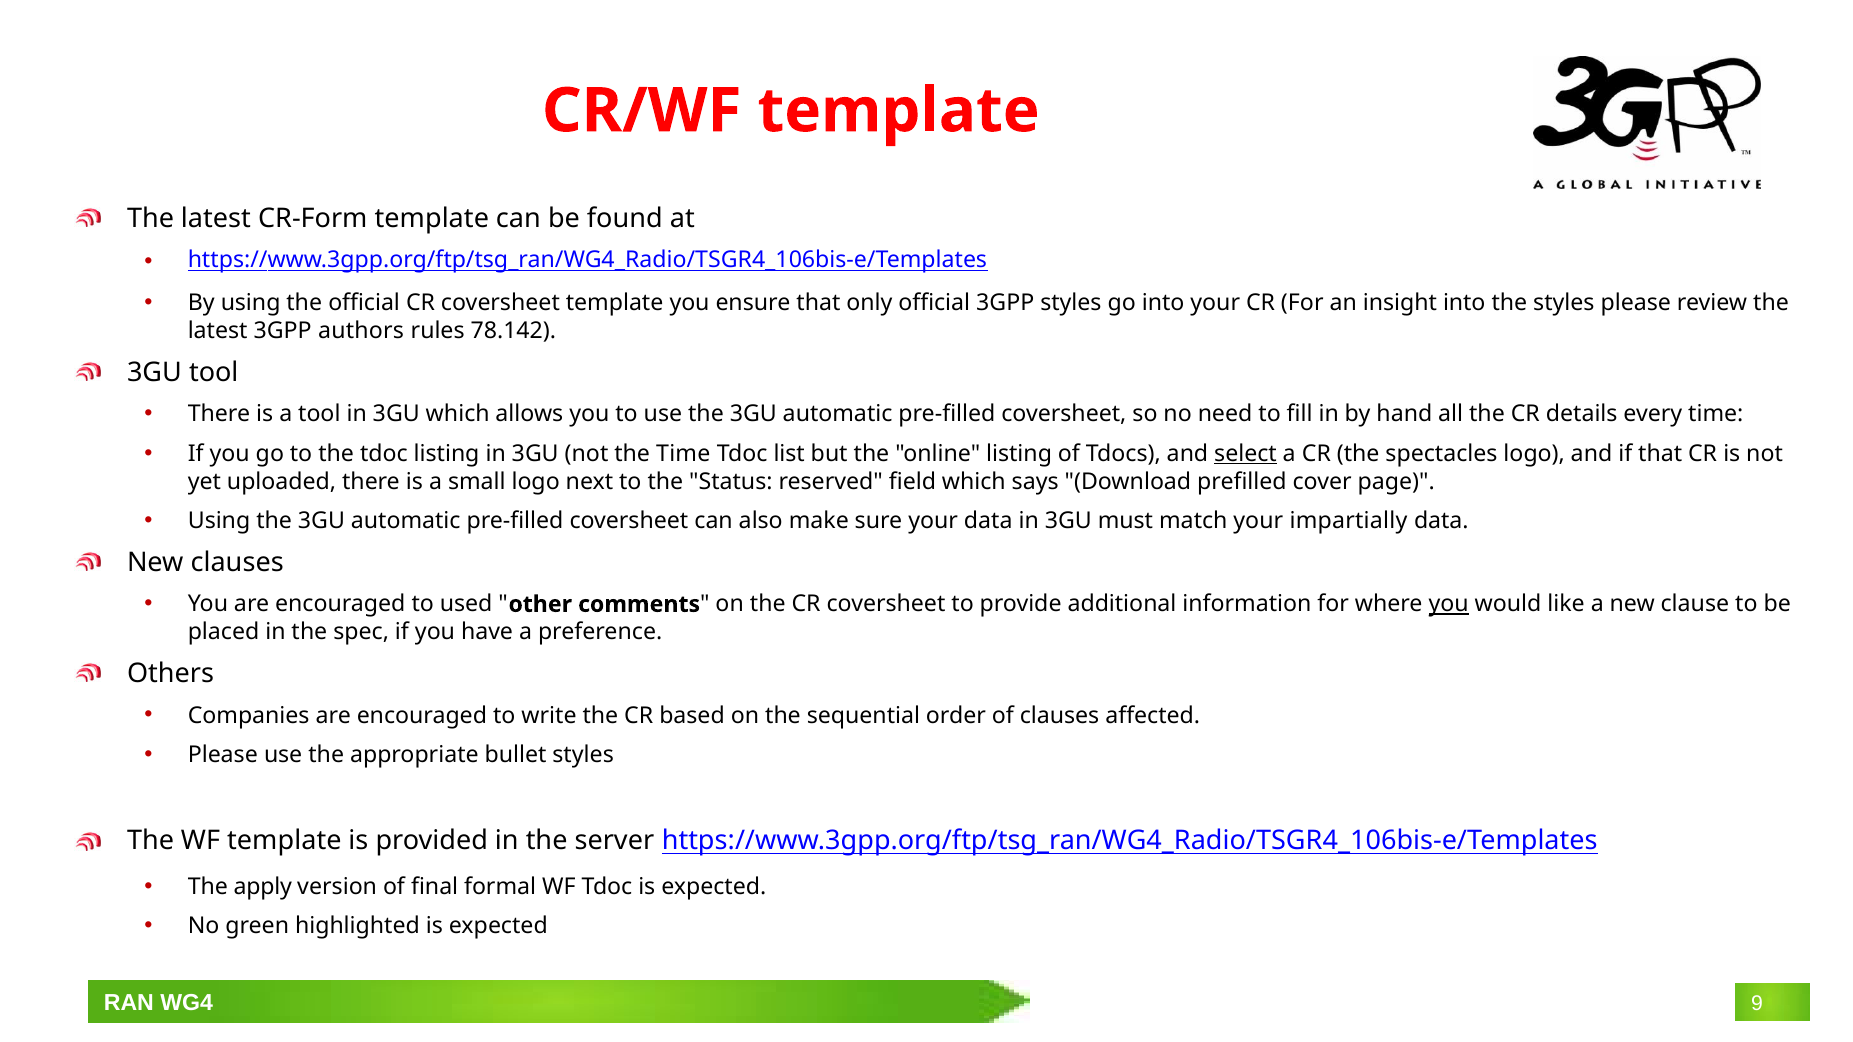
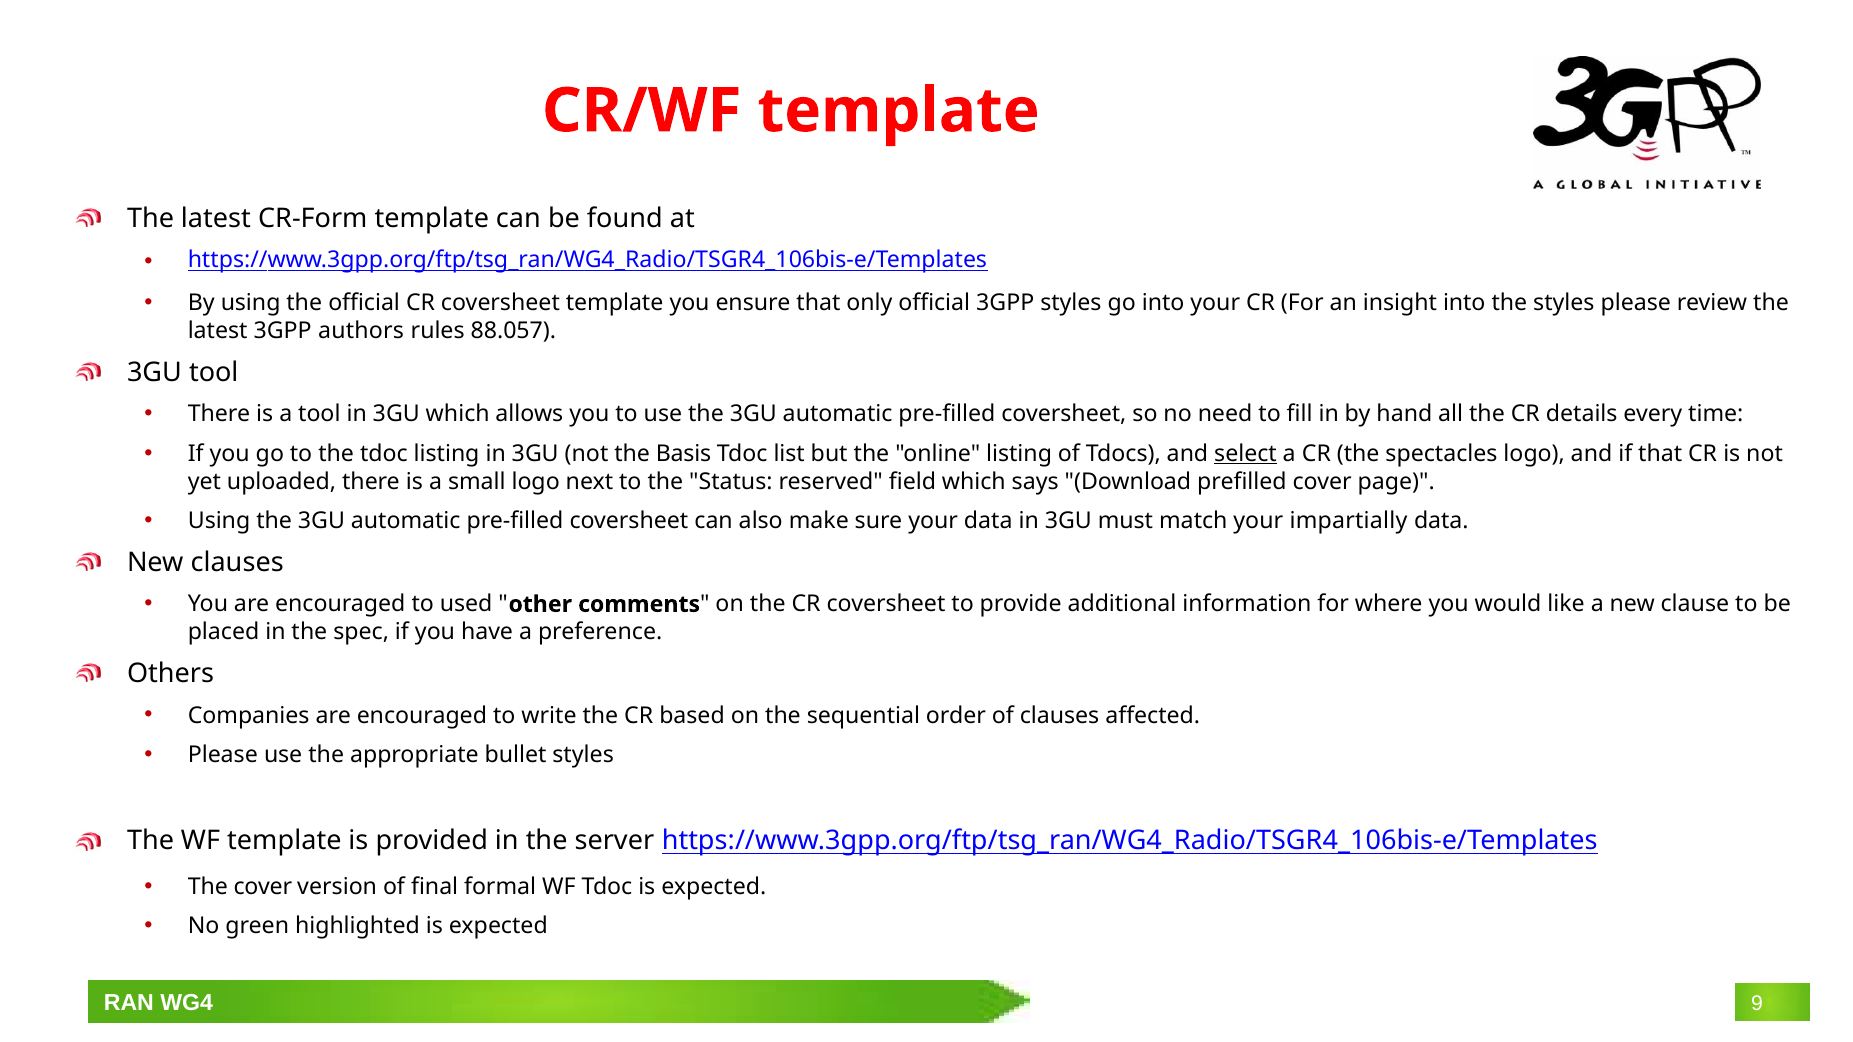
78.142: 78.142 -> 88.057 (513, 331)
the Time: Time -> Basis (684, 454)
you underline: present -> none (1449, 604)
The apply: apply -> cover (263, 887)
